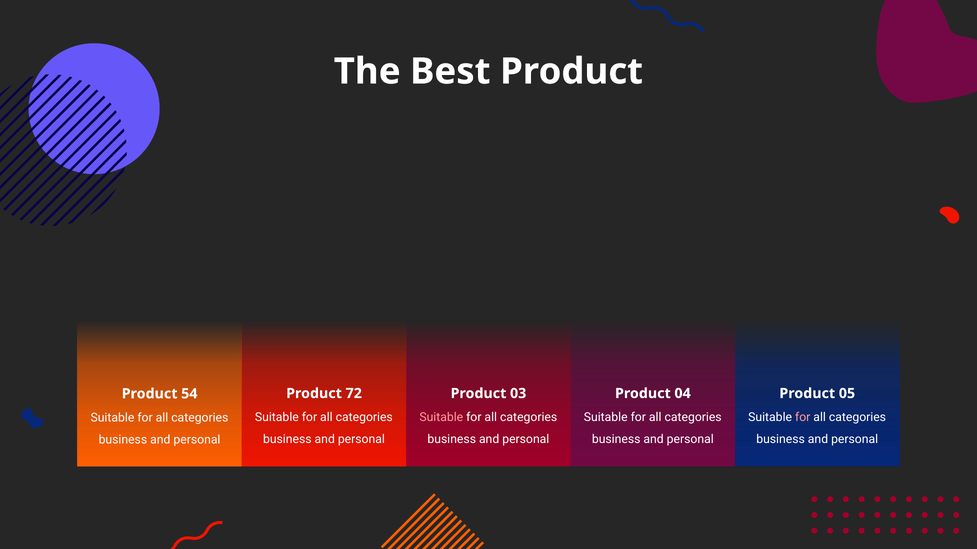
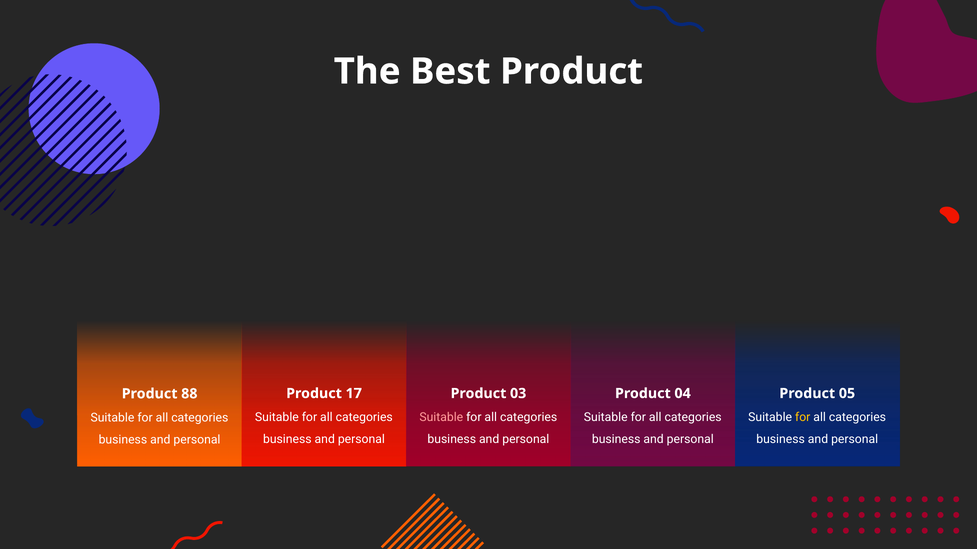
72: 72 -> 17 (354, 394)
54: 54 -> 88 (189, 394)
for colour: pink -> yellow (803, 418)
